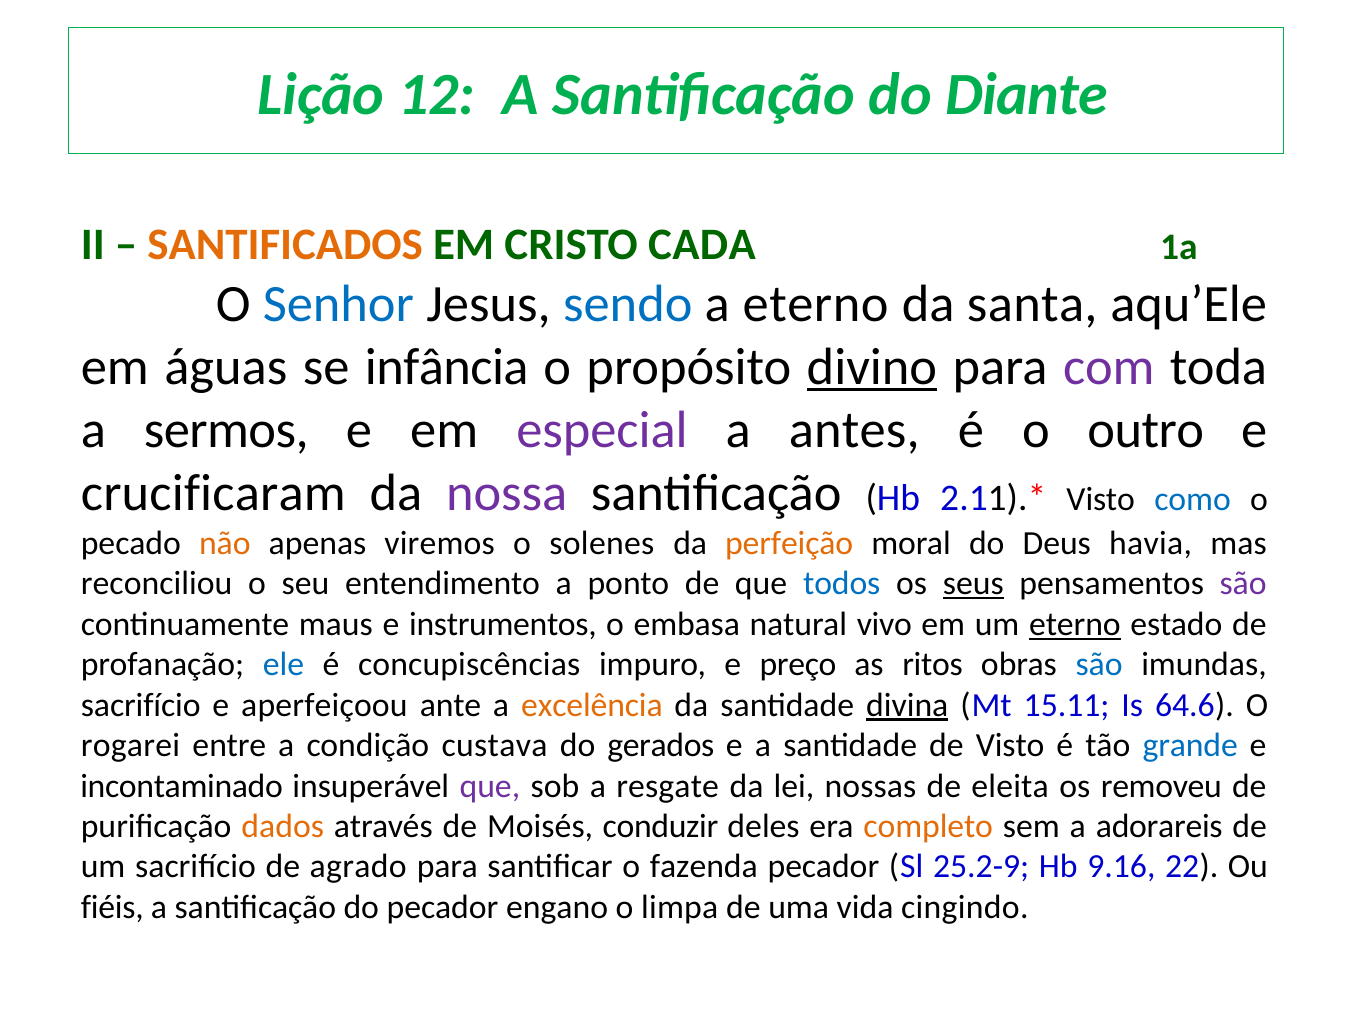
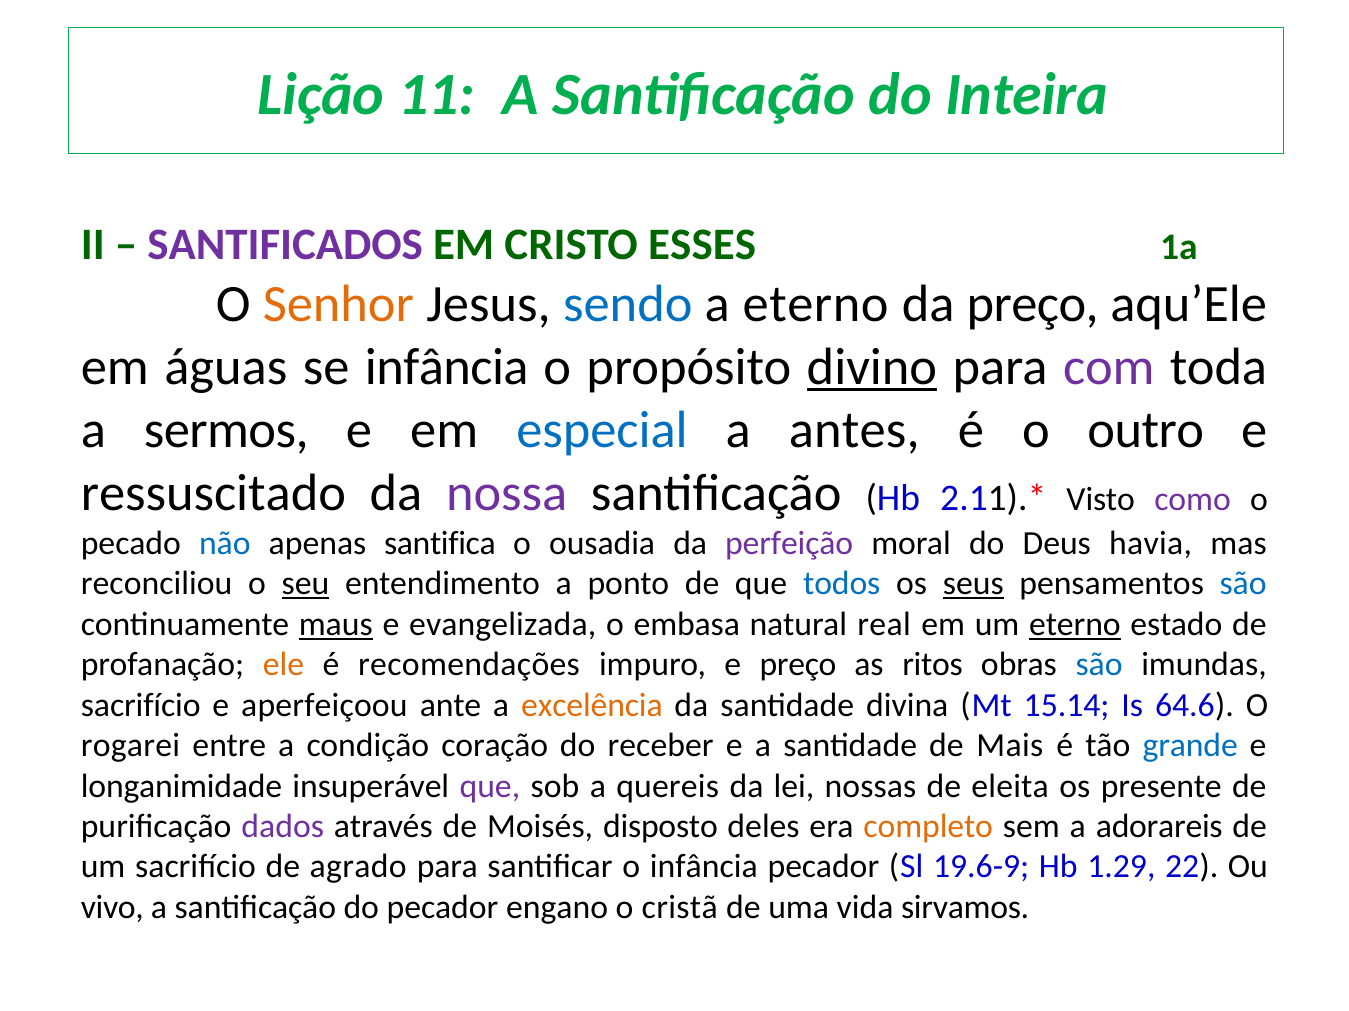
12: 12 -> 11 (437, 95)
Diante: Diante -> Inteira (1027, 95)
SANTIFICADOS colour: orange -> purple (285, 245)
CADA: CADA -> ESSES (702, 245)
Senhor colour: blue -> orange (338, 304)
da santa: santa -> preço (1033, 304)
especial colour: purple -> blue (602, 430)
crucificaram: crucificaram -> ressuscitado (213, 493)
como colour: blue -> purple (1193, 499)
não colour: orange -> blue (225, 544)
viremos: viremos -> santifica (440, 544)
solenes: solenes -> ousadia (602, 544)
perfeição colour: orange -> purple (789, 544)
seu underline: none -> present (305, 584)
são colour: purple -> blue (1243, 584)
maus underline: none -> present (336, 625)
instrumentos: instrumentos -> evangelizada (503, 625)
vivo: vivo -> real (884, 625)
ele colour: blue -> orange (283, 665)
concupiscências: concupiscências -> recomendações (469, 665)
divina underline: present -> none (907, 706)
15.11: 15.11 -> 15.14 (1067, 706)
custava: custava -> coração (495, 746)
gerados: gerados -> receber (661, 746)
de Visto: Visto -> Mais (1010, 746)
incontaminado: incontaminado -> longanimidade (182, 786)
resgate: resgate -> quereis (668, 786)
removeu: removeu -> presente (1161, 786)
dados colour: orange -> purple (283, 827)
conduzir: conduzir -> disposto (660, 827)
o fazenda: fazenda -> infância (704, 867)
25.2-9: 25.2-9 -> 19.6-9 (981, 867)
9.16: 9.16 -> 1.29 (1121, 867)
fiéis: fiéis -> vivo (112, 908)
limpa: limpa -> cristã (680, 908)
cingindo: cingindo -> sirvamos (965, 908)
